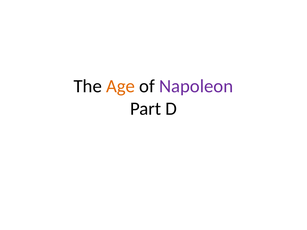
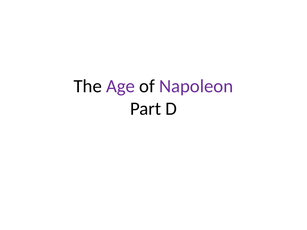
Age colour: orange -> purple (121, 86)
